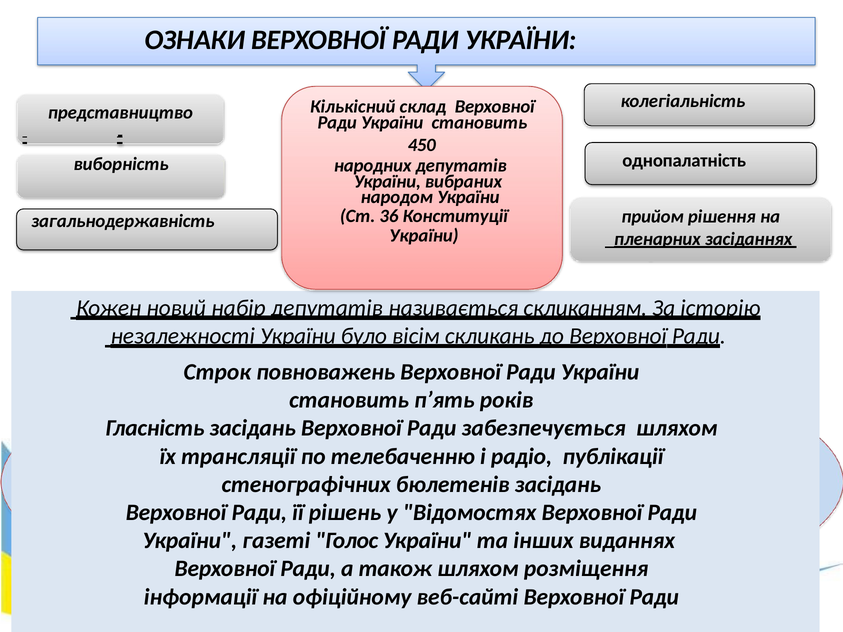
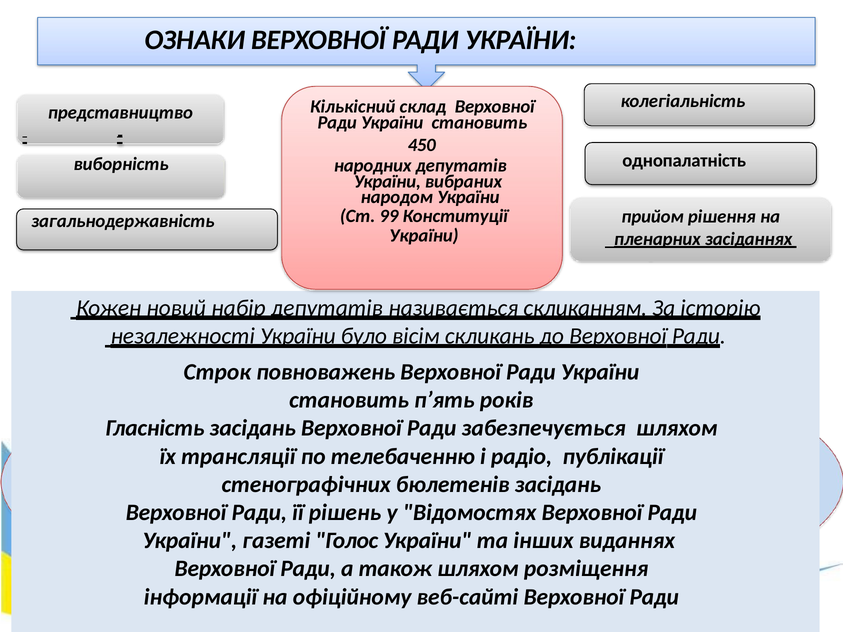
36: 36 -> 99 (389, 216)
